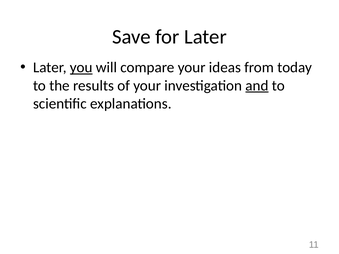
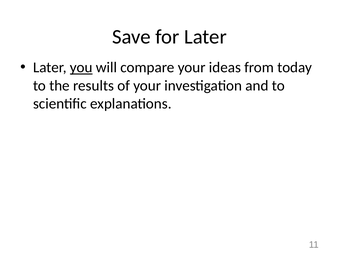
and underline: present -> none (257, 86)
